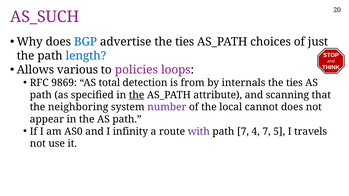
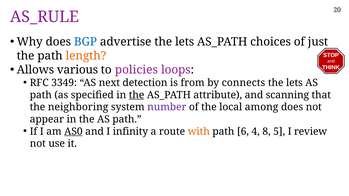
AS_SUCH: AS_SUCH -> AS_RULE (45, 17)
advertise the ties: ties -> lets (185, 42)
length colour: blue -> orange (86, 56)
9869: 9869 -> 3349 (64, 83)
total: total -> next (109, 83)
internals: internals -> connects (243, 83)
ties: ties -> lets (294, 83)
cannot: cannot -> among (262, 107)
AS0 underline: none -> present (73, 132)
with colour: purple -> orange (199, 132)
path 7: 7 -> 6 (243, 132)
4 7: 7 -> 8 (267, 132)
travels: travels -> review (311, 132)
